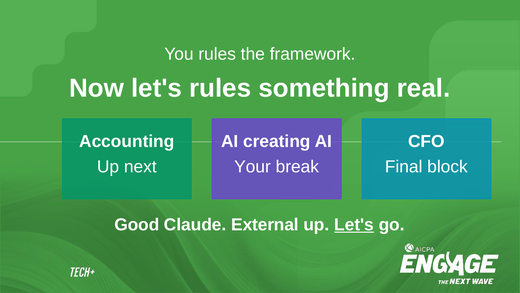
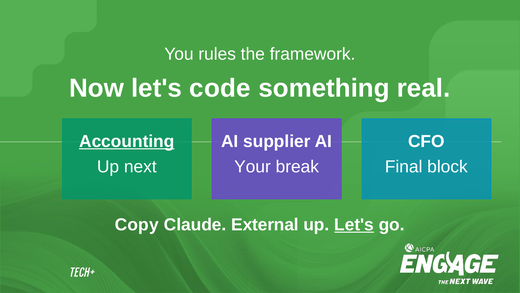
let's rules: rules -> code (220, 88)
Accounting underline: none -> present (127, 141)
creating: creating -> supplier (277, 141)
Good: Good -> Copy (137, 224)
